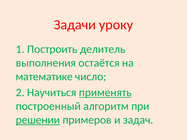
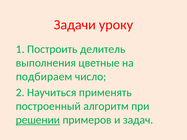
остаётся: остаётся -> цветные (99, 63)
математике: математике -> подбираем (44, 77)
применять underline: present -> none (105, 93)
